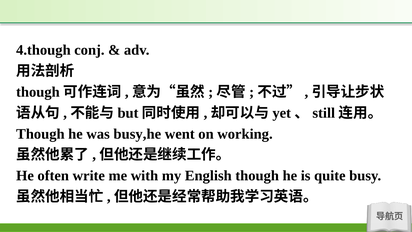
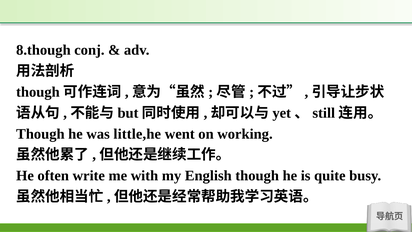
4.though: 4.though -> 8.though (43, 50)
busy,he: busy,he -> little,he (137, 134)
